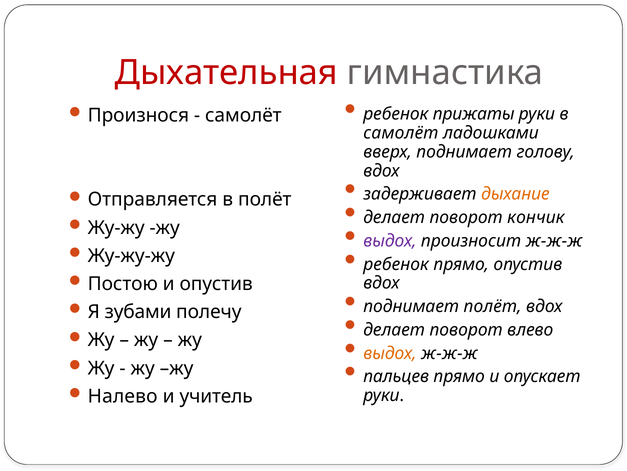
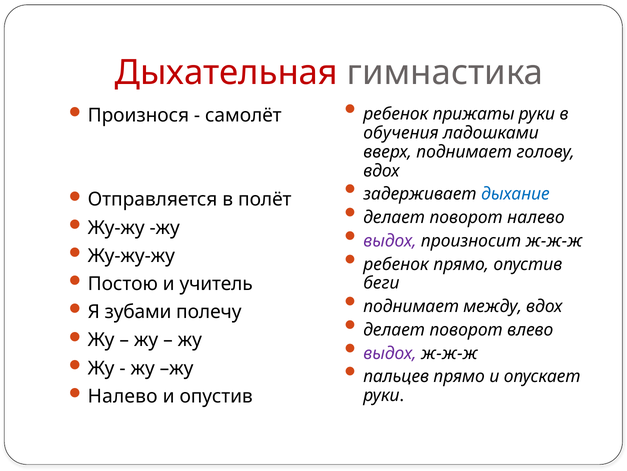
самолёт: самолёт -> обучения (401, 133)
дыхание colour: orange -> blue (515, 194)
поворот кончик: кончик -> налево (536, 217)
и опустив: опустив -> учитель (216, 283)
вдох: вдох -> беги (381, 283)
поднимает полёт: полёт -> между (493, 306)
выдох colour: orange -> purple (390, 353)
и учитель: учитель -> опустив (216, 396)
